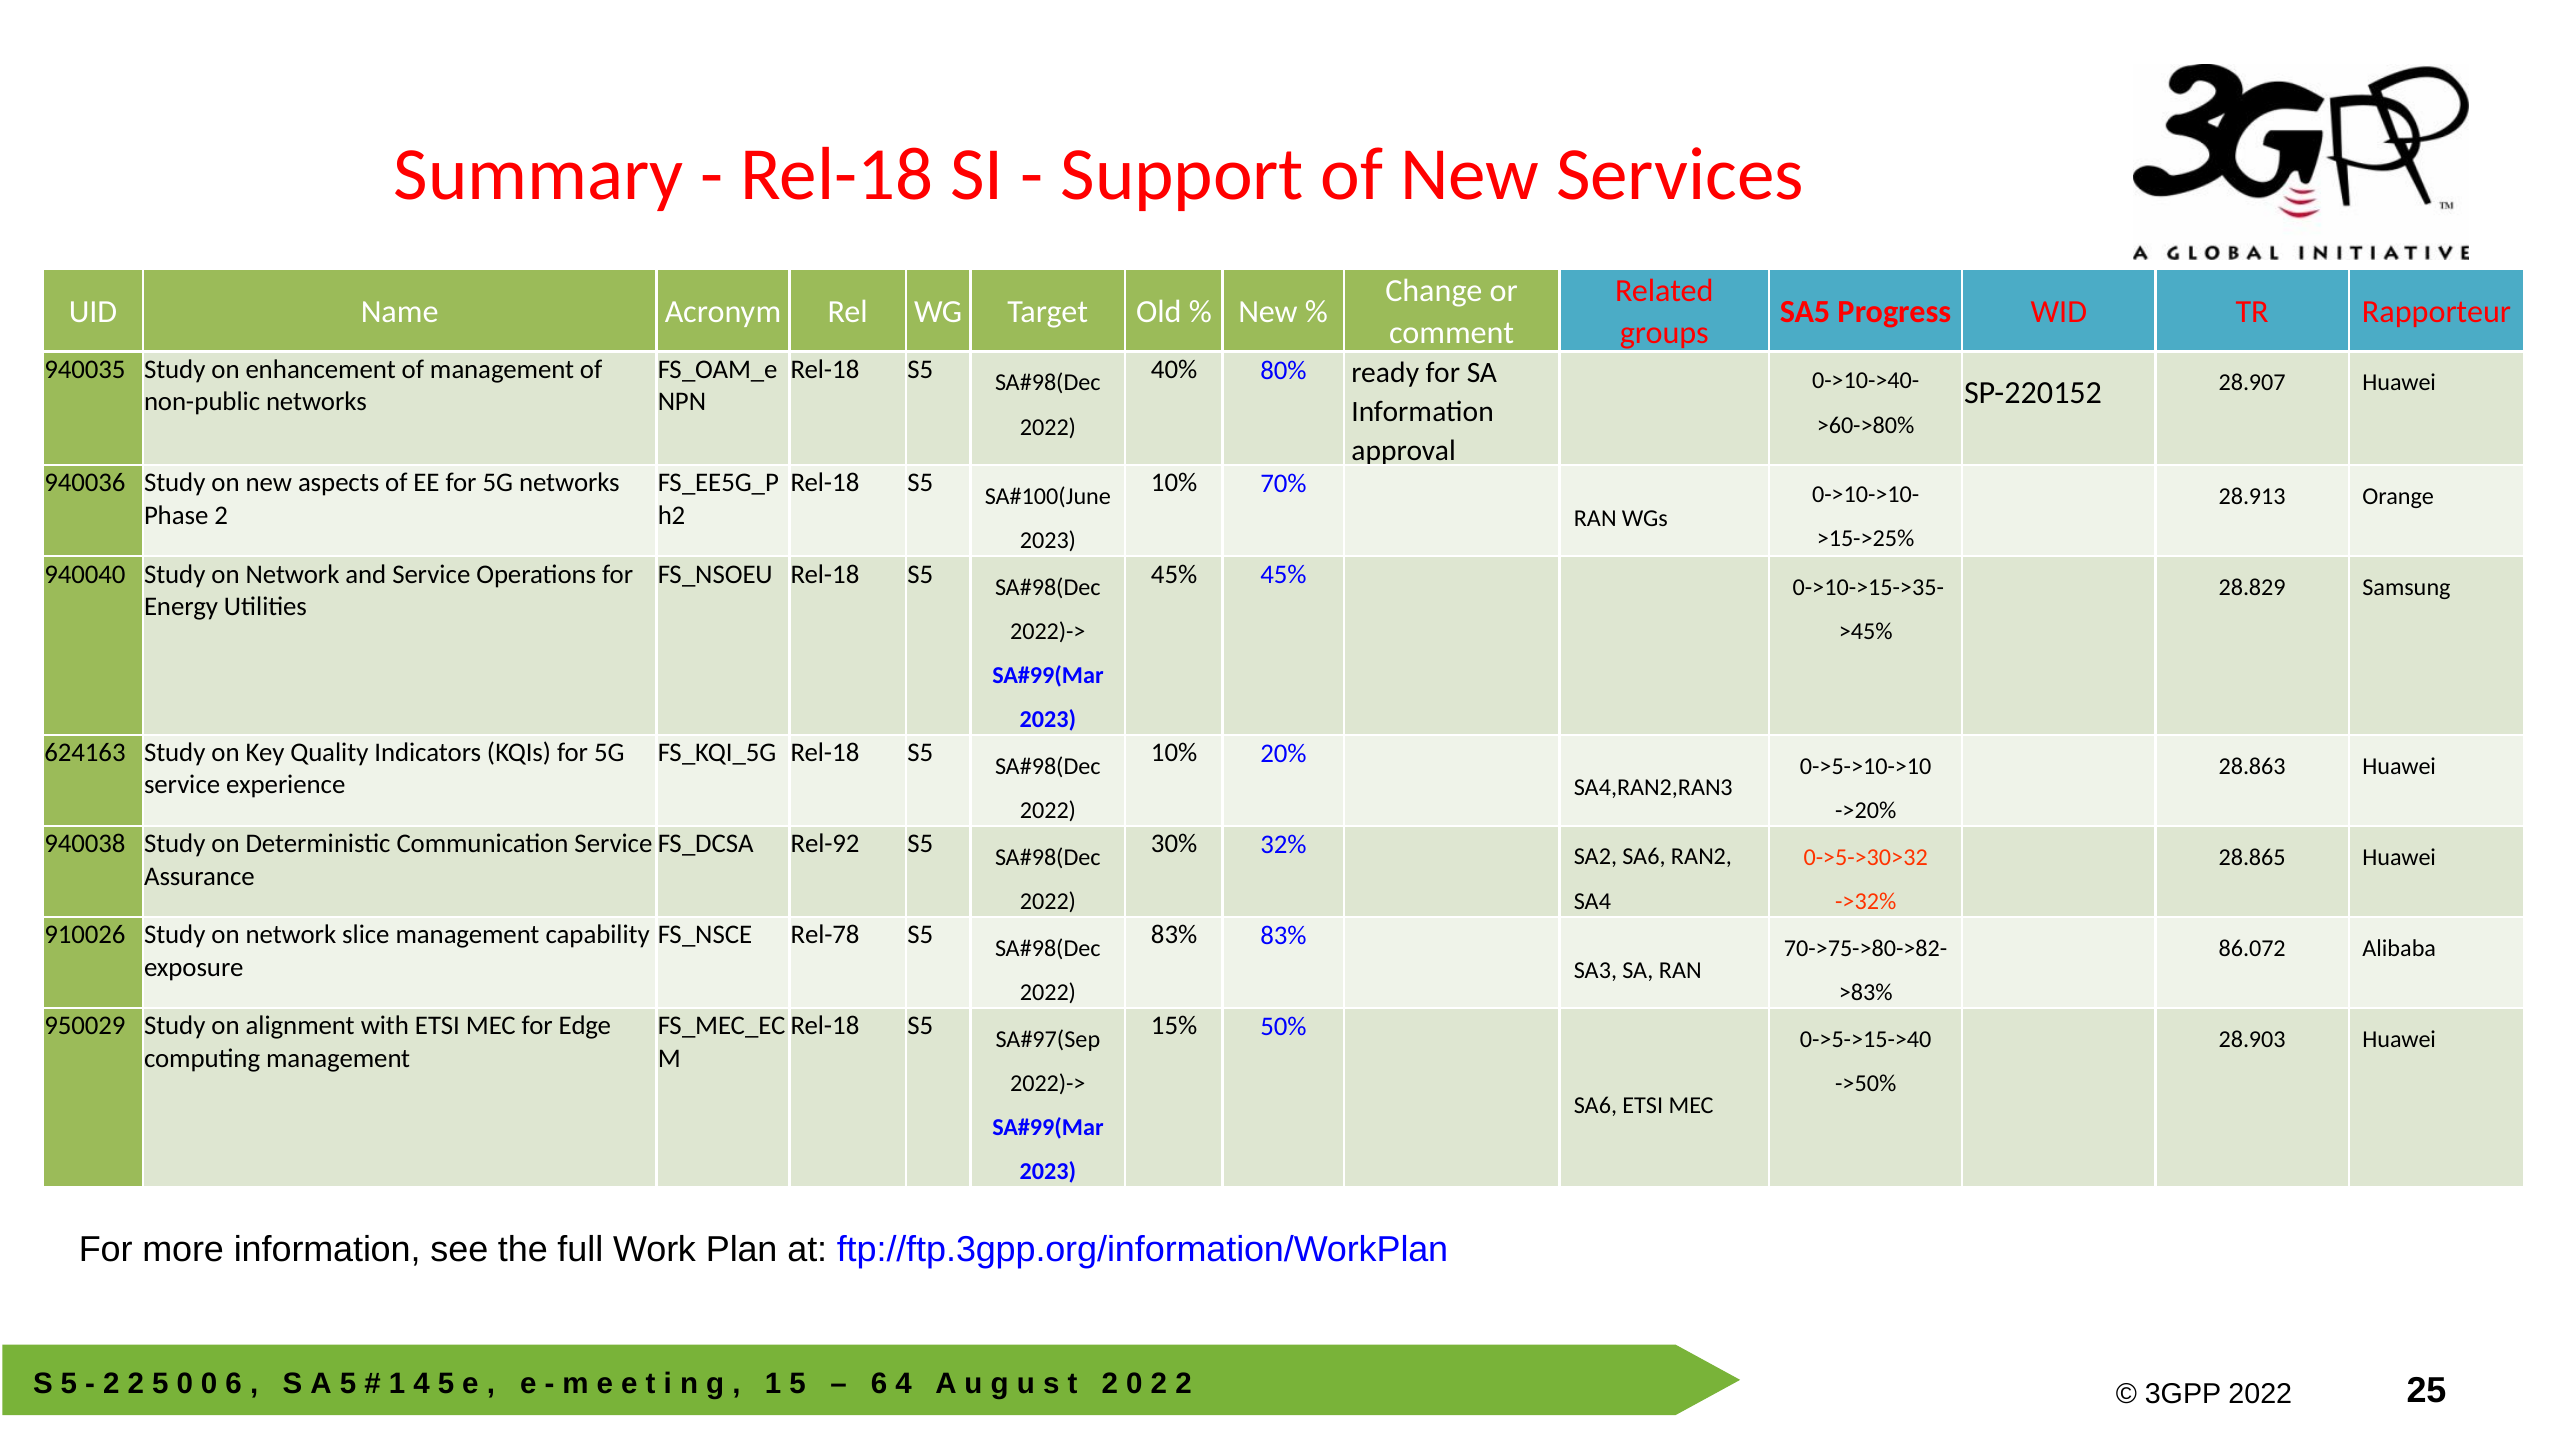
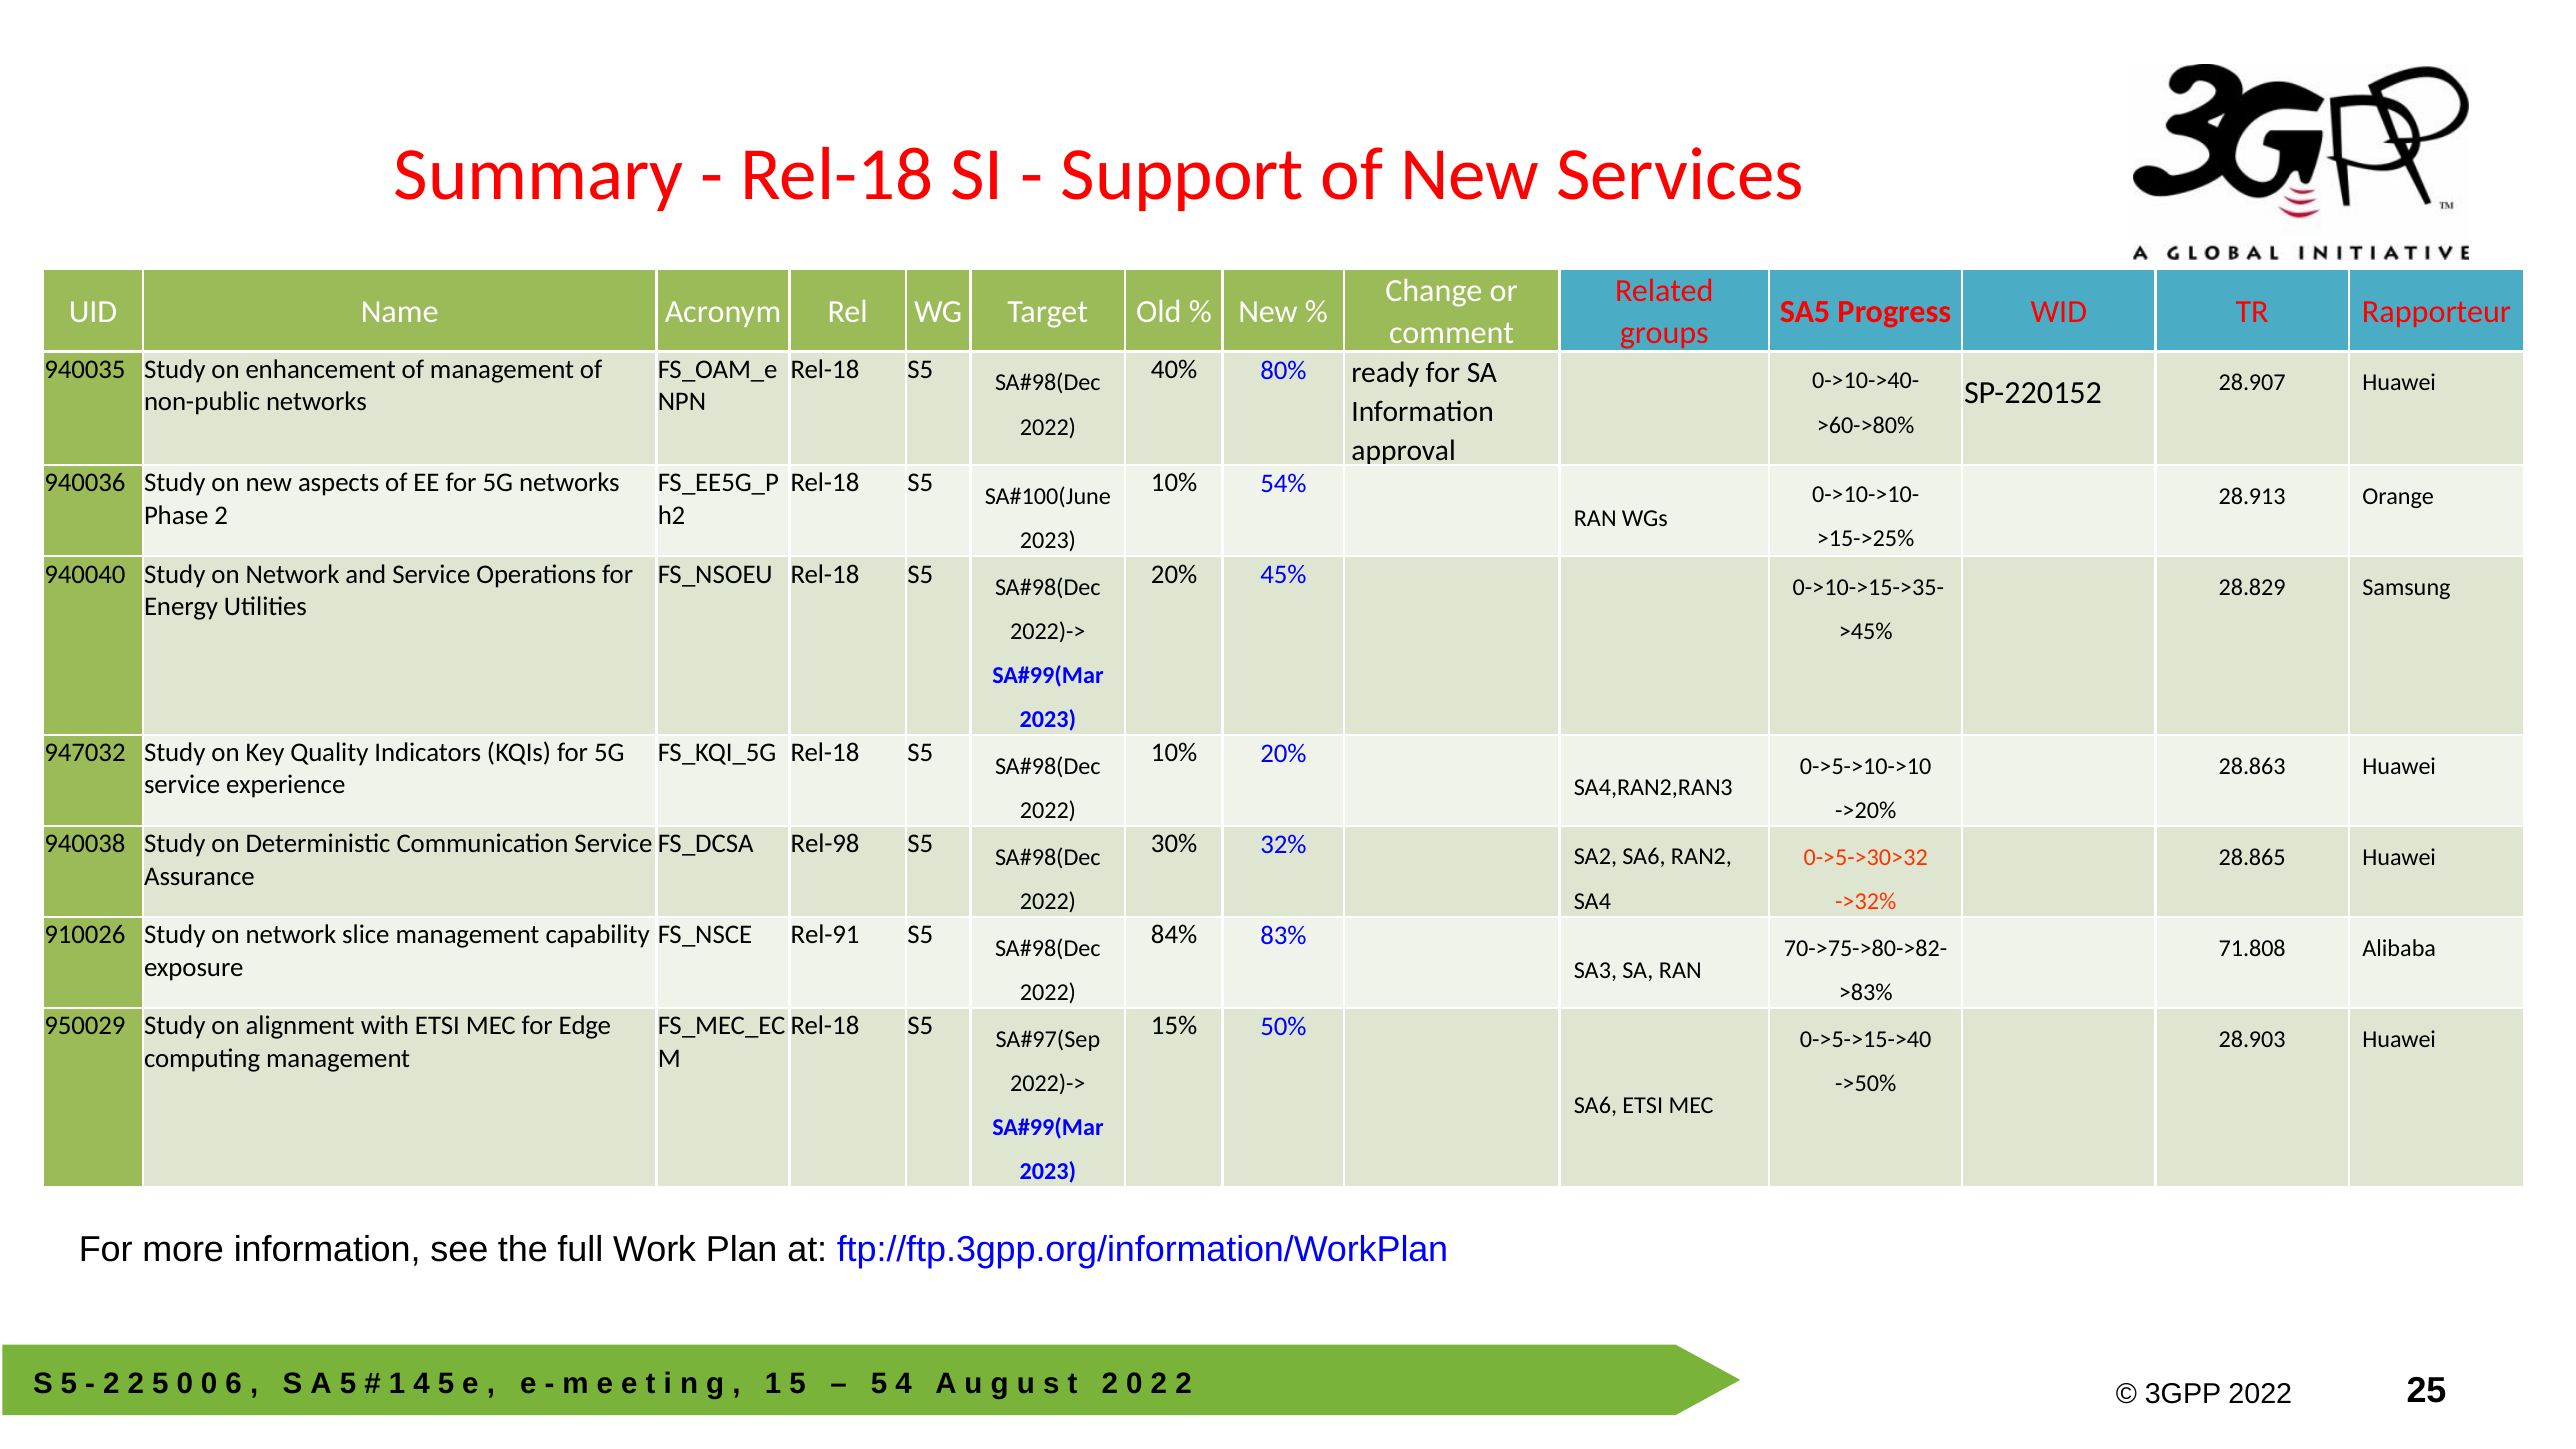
70%: 70% -> 54% (1283, 484)
45%: 45% -> 20% (1174, 574)
624163: 624163 -> 947032 (85, 753)
Rel-92: Rel-92 -> Rel-98 (825, 844)
Rel-78: Rel-78 -> Rel-91 (825, 935)
83%: 83% -> 84% (1174, 935)
86.072: 86.072 -> 71.808 (2252, 949)
6: 6 -> 5 (879, 1384)
